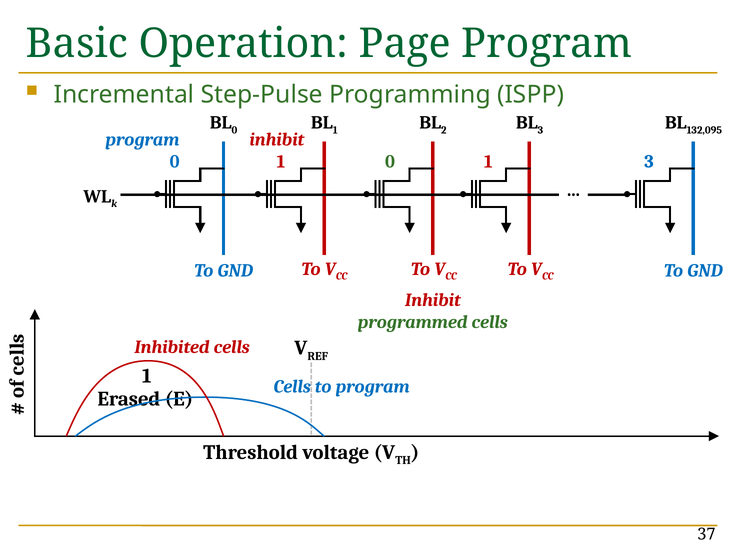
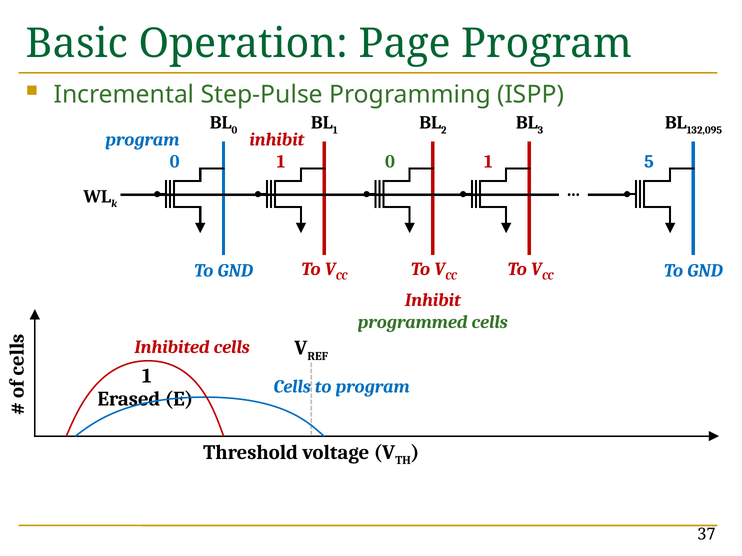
1 3: 3 -> 5 (649, 162)
